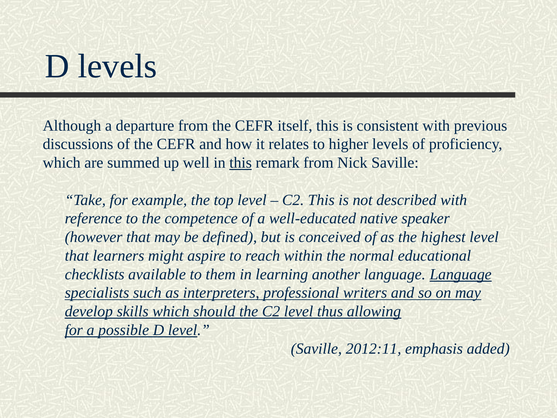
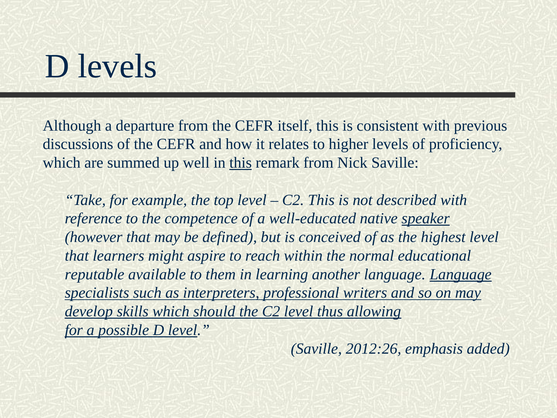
speaker underline: none -> present (426, 218)
checklists: checklists -> reputable (95, 274)
2012:11: 2012:11 -> 2012:26 (374, 348)
